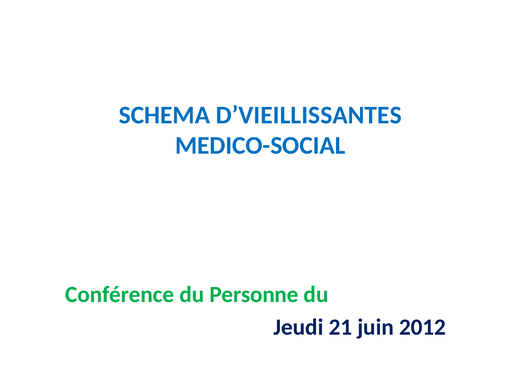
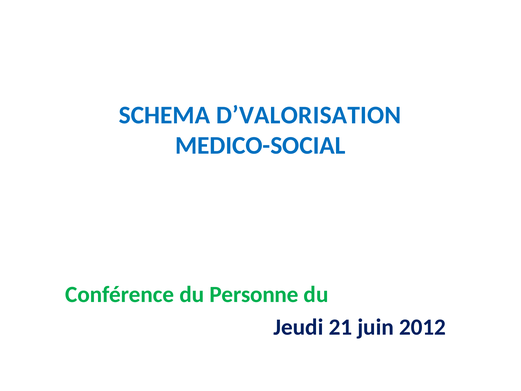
D’VIEILLISSANTES: D’VIEILLISSANTES -> D’VALORISATION (309, 115)
